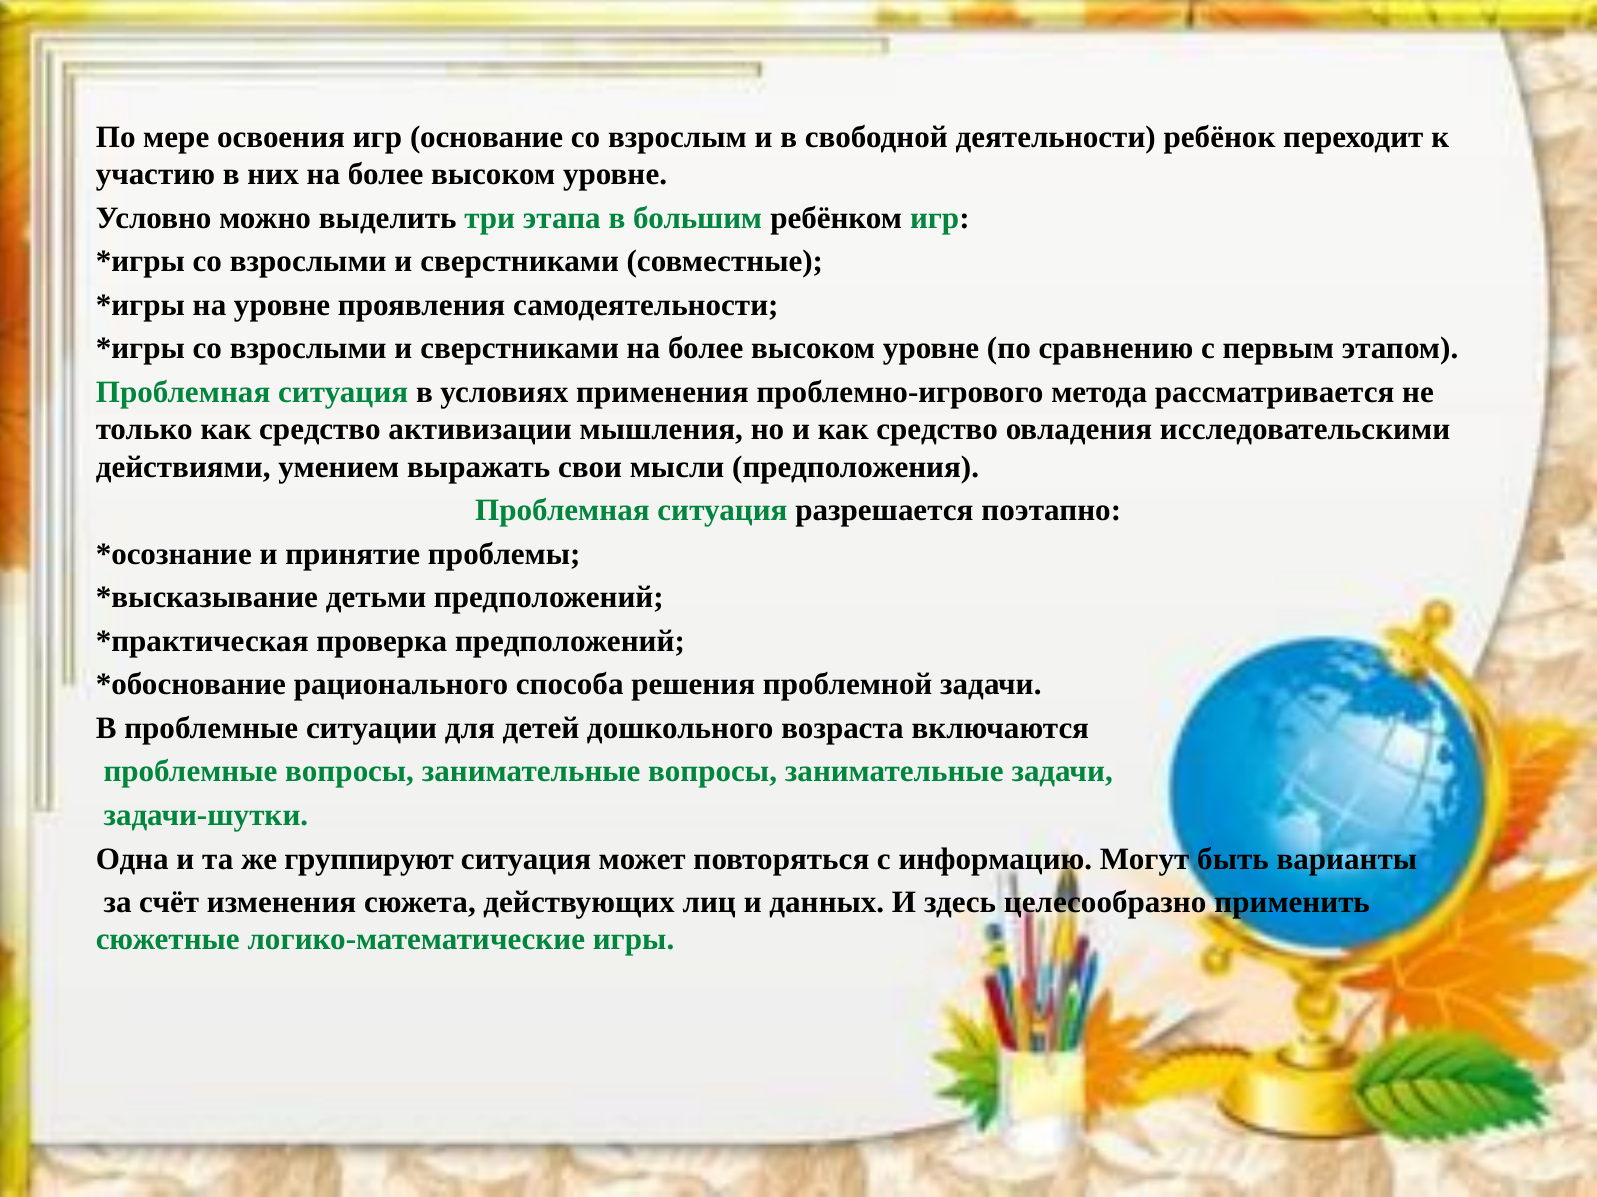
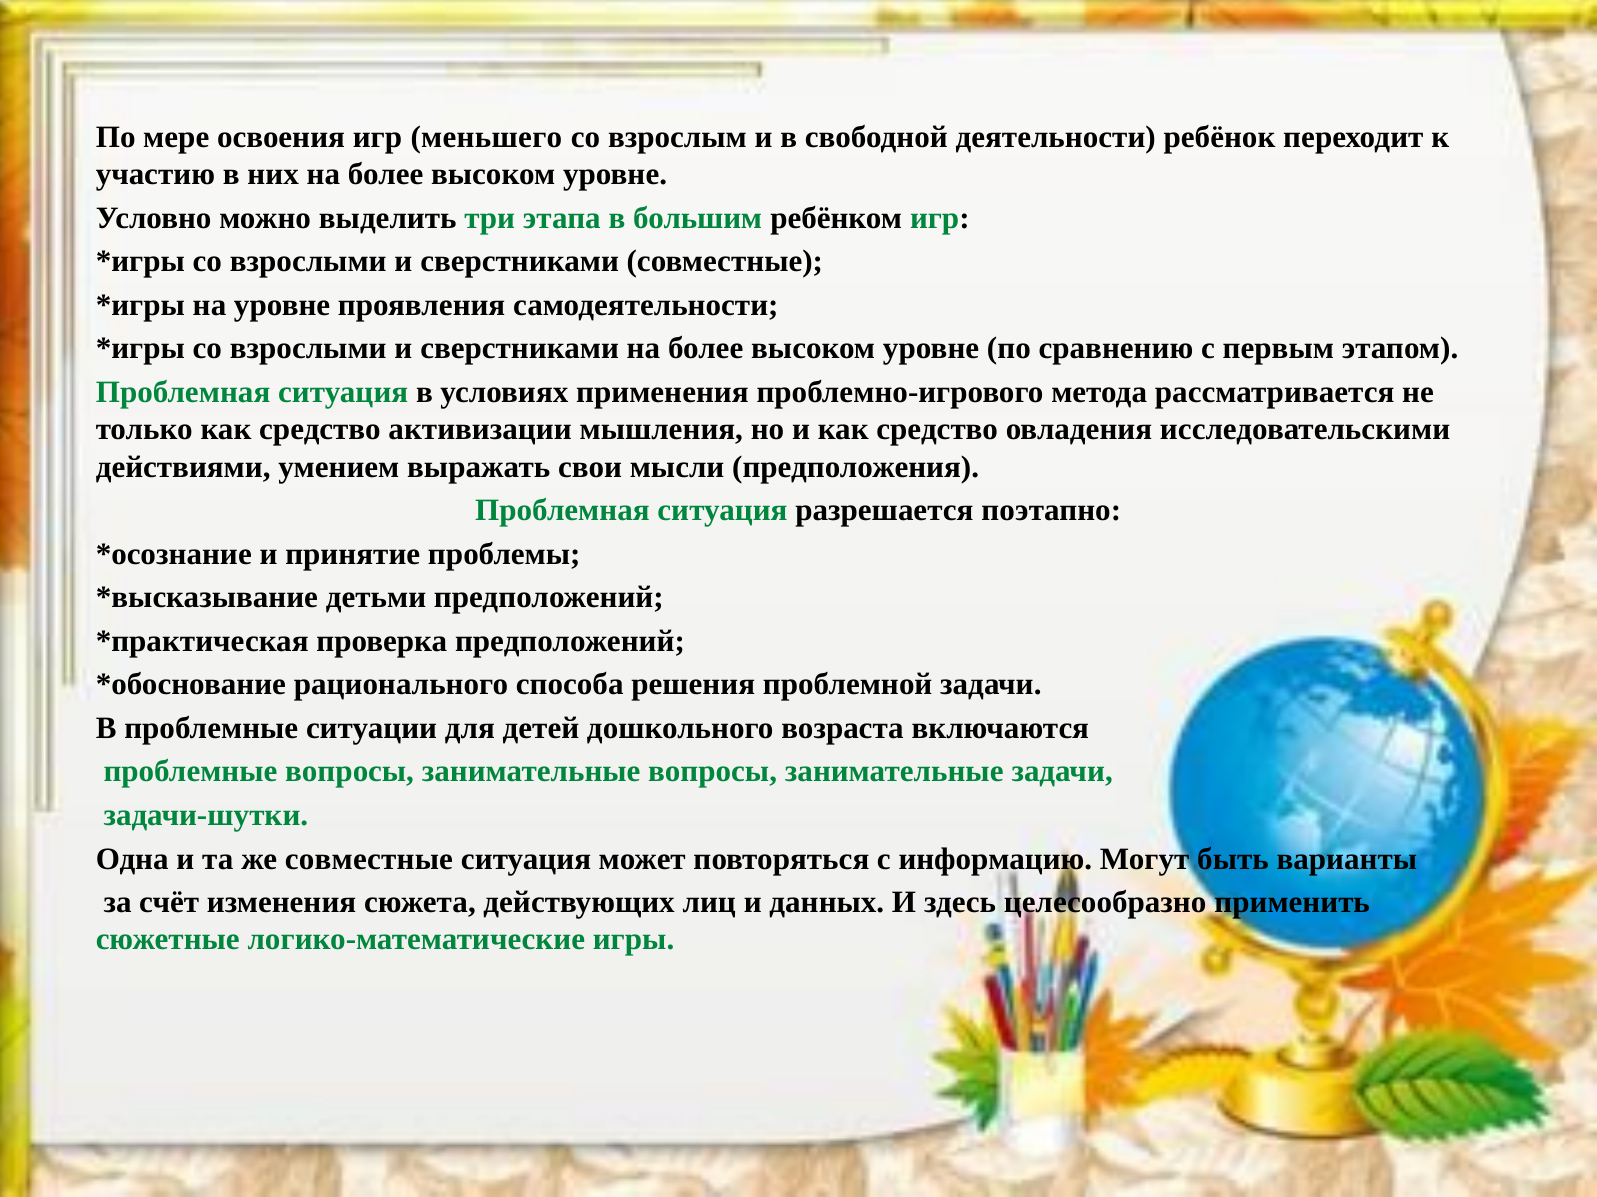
основание: основание -> меньшего (486, 137)
же группируют: группируют -> совместные (369, 859)
